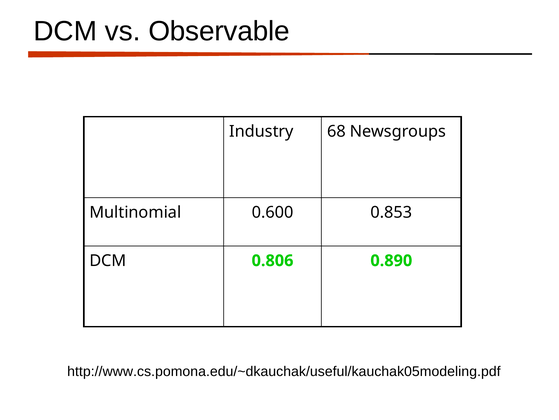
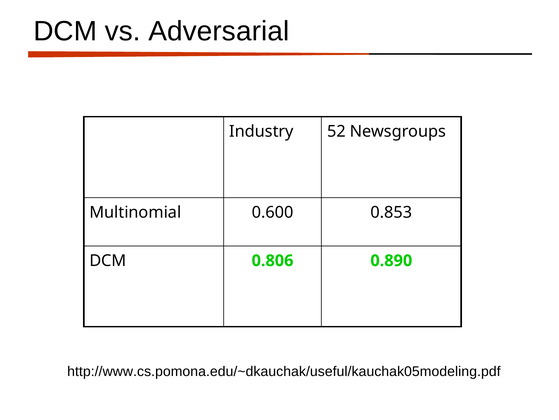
Observable: Observable -> Adversarial (219, 31)
68: 68 -> 52 (336, 131)
